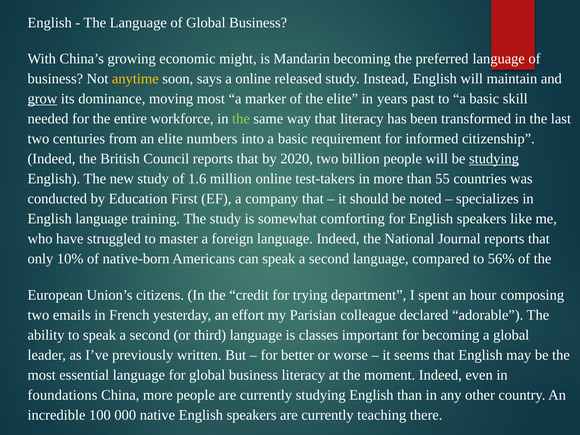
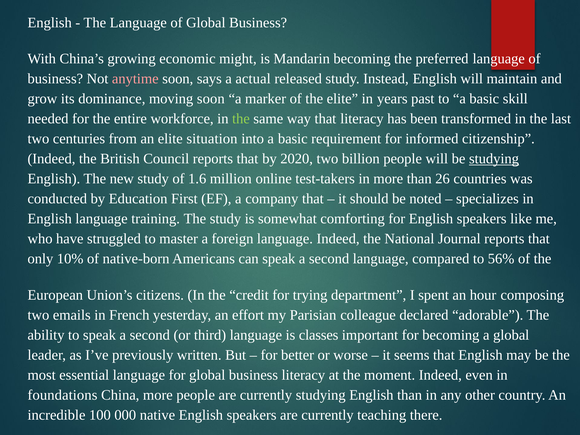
anytime colour: yellow -> pink (135, 79)
a online: online -> actual (253, 79)
grow underline: present -> none (42, 99)
moving most: most -> soon (211, 99)
numbers: numbers -> situation (212, 139)
55: 55 -> 26 (443, 179)
